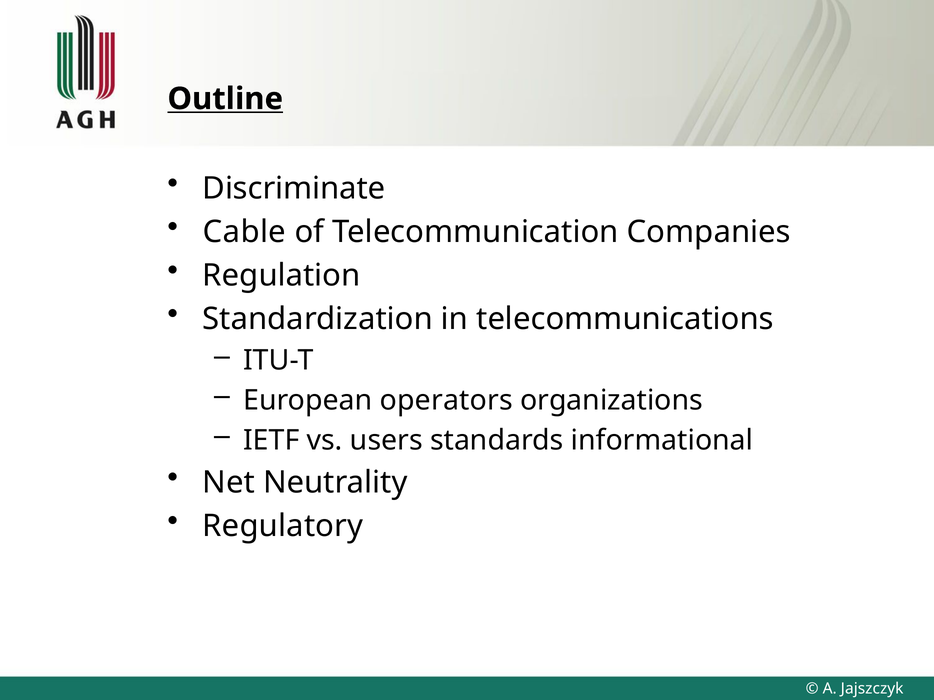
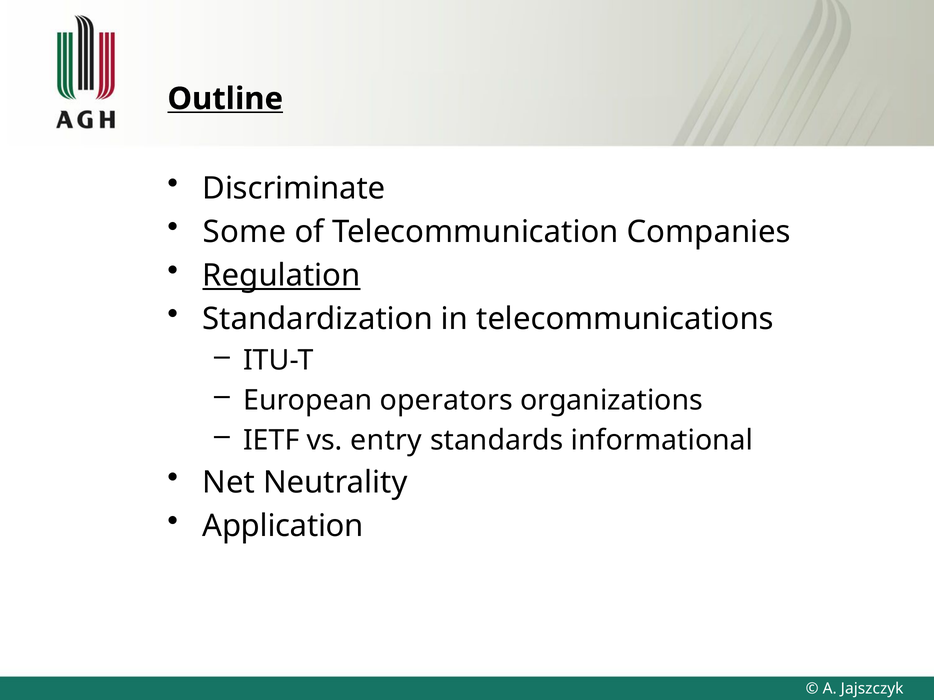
Cable: Cable -> Some (244, 232)
Regulation underline: none -> present (282, 276)
users: users -> entry (386, 440)
Regulatory: Regulatory -> Application (283, 526)
